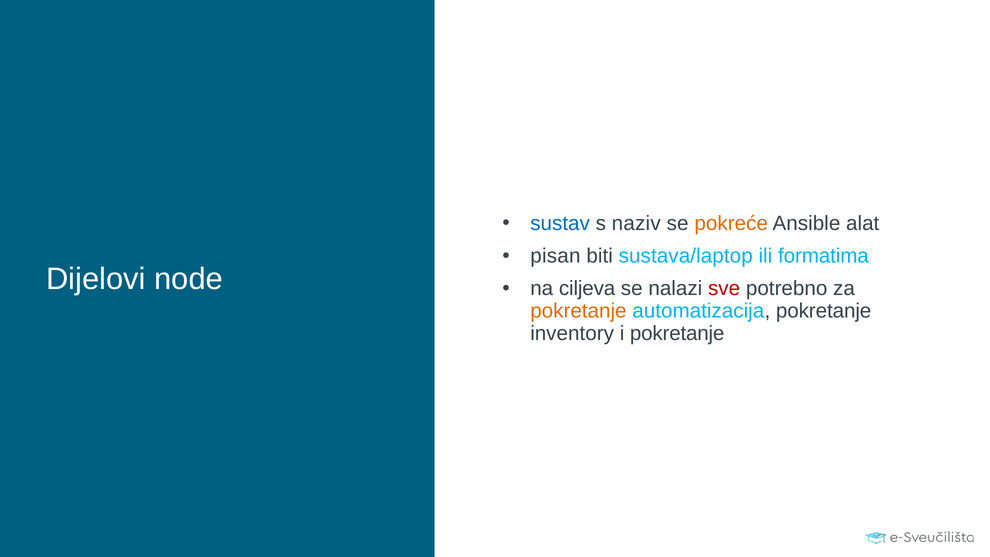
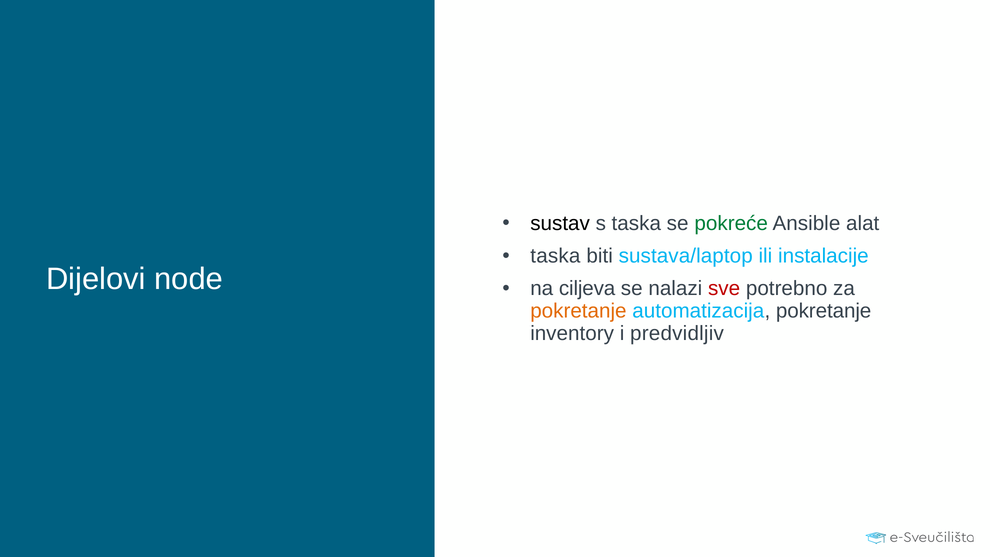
sustav colour: blue -> black (560, 223)
s naziv: naziv -> taska (636, 223)
pokreće colour: orange -> green (731, 223)
pisan: pisan -> taska (555, 256)
formatima: formatima -> instalacije (823, 256)
i pokretanje: pokretanje -> predvidljiv (677, 333)
